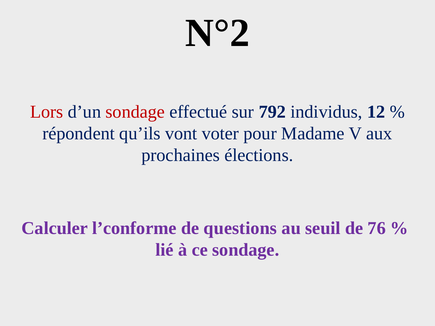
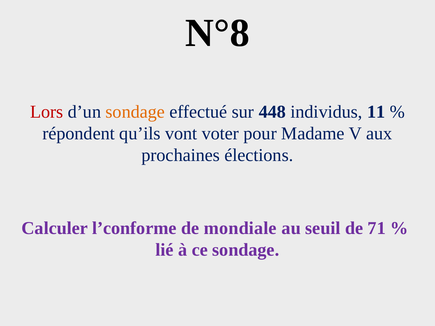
N°2: N°2 -> N°8 (217, 33)
sondage colour: red -> orange (135, 112)
792: 792 -> 448 (272, 112)
12: 12 -> 11 (376, 112)
questions: questions -> mondiale (240, 228)
76: 76 -> 71 (377, 228)
